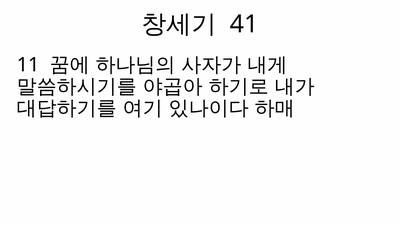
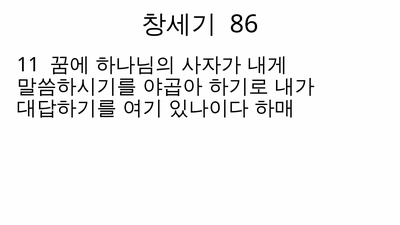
41: 41 -> 86 (244, 24)
